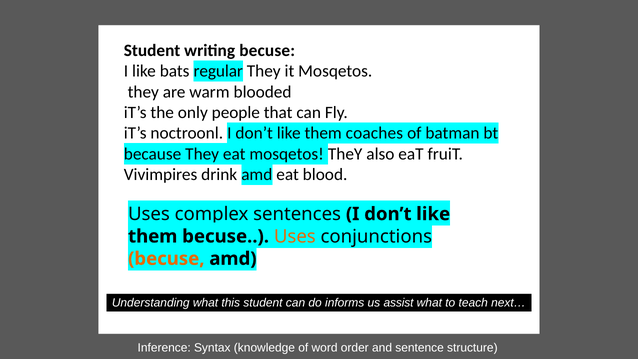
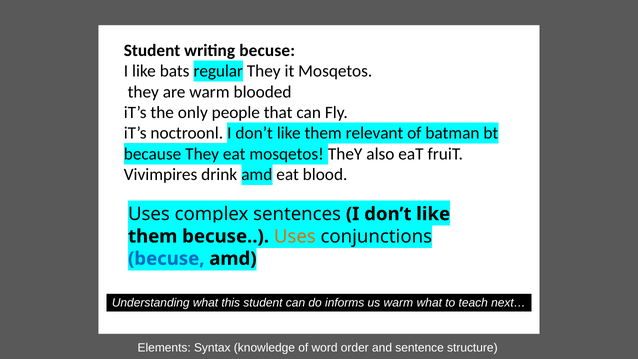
coaches: coaches -> relevant (374, 133)
becuse colour: orange -> blue (166, 259)
us assist: assist -> warm (398, 302)
Inference: Inference -> Elements (164, 348)
